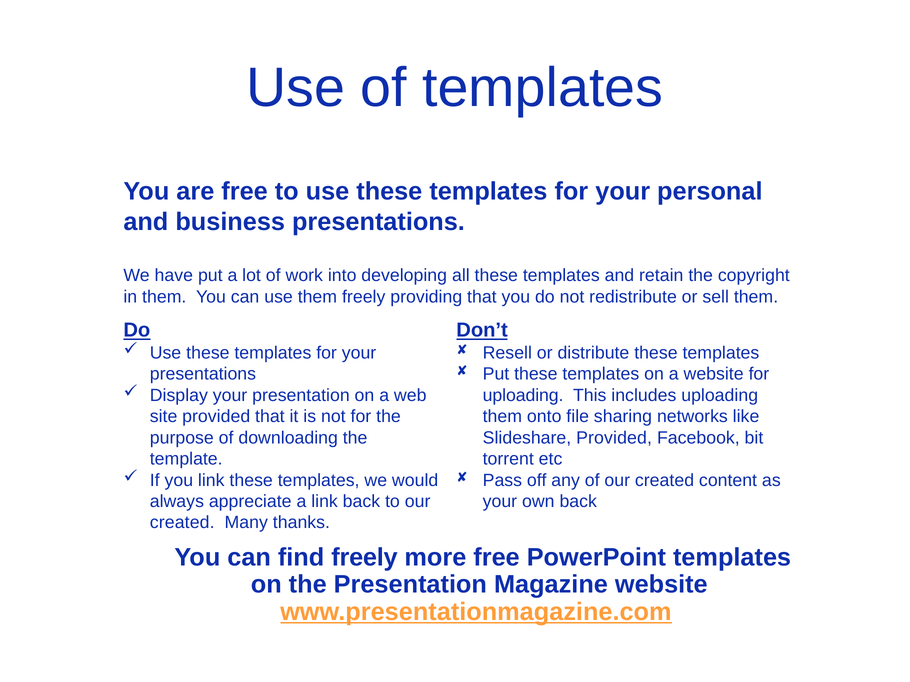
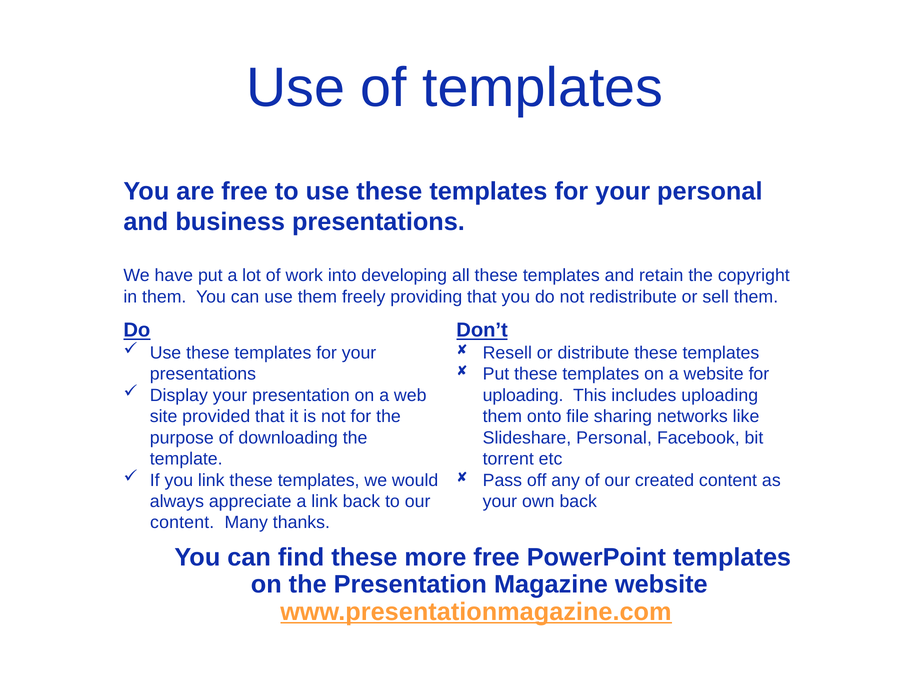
Slideshare Provided: Provided -> Personal (614, 438)
created: created -> content (182, 523)
find freely: freely -> these (364, 558)
